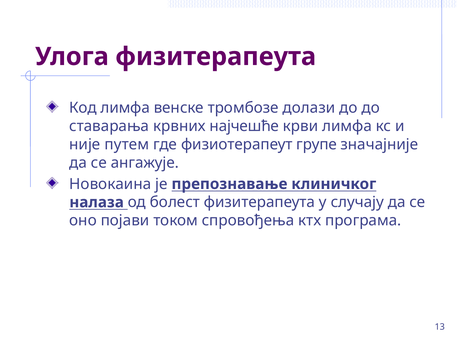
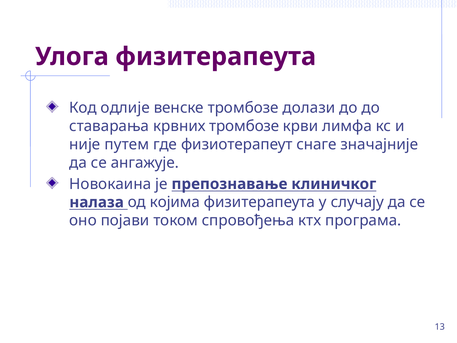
Код лимфа: лимфа -> одлије (125, 108)
крвних најчешће: најчешће -> тромбозе (244, 126)
групе: групе -> снаге (317, 144)
болест: болест -> којима (175, 202)
